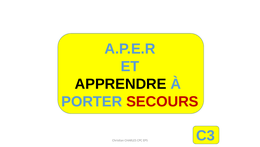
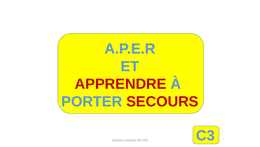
APPRENDRE colour: black -> red (121, 84)
